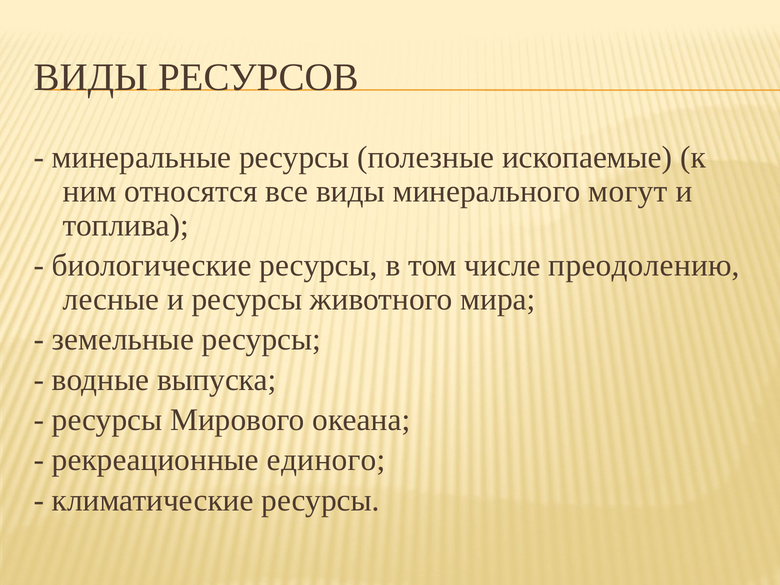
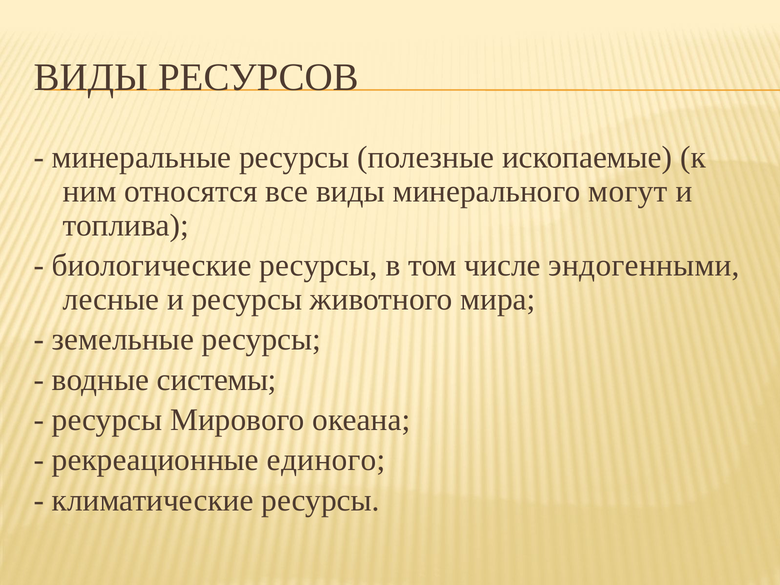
преодолению: преодолению -> эндогенными (644, 265)
выпуска: выпуска -> системы (217, 380)
